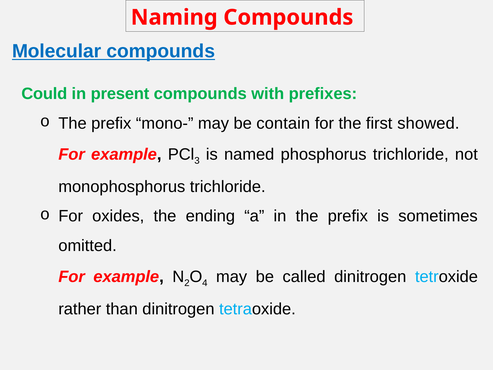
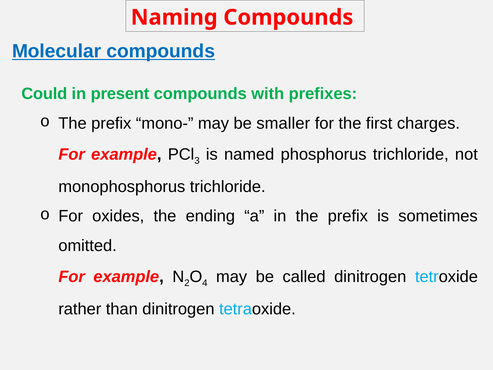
contain: contain -> smaller (283, 123)
showed: showed -> charges (428, 123)
